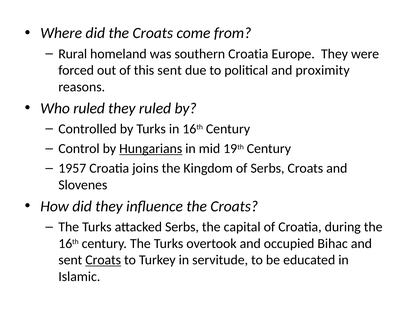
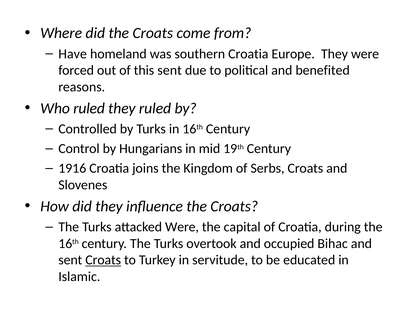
Rural: Rural -> Have (73, 54)
proximity: proximity -> benefited (323, 70)
Hungarians underline: present -> none (151, 149)
1957: 1957 -> 1916 (72, 168)
attacked Serbs: Serbs -> Were (182, 227)
